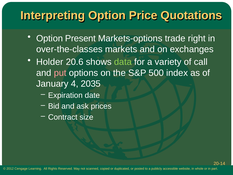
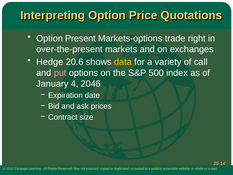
over-the-classes: over-the-classes -> over-the-present (69, 49)
Holder: Holder -> Hedge (50, 62)
data colour: light green -> yellow (123, 62)
2035: 2035 -> 2046 (91, 84)
